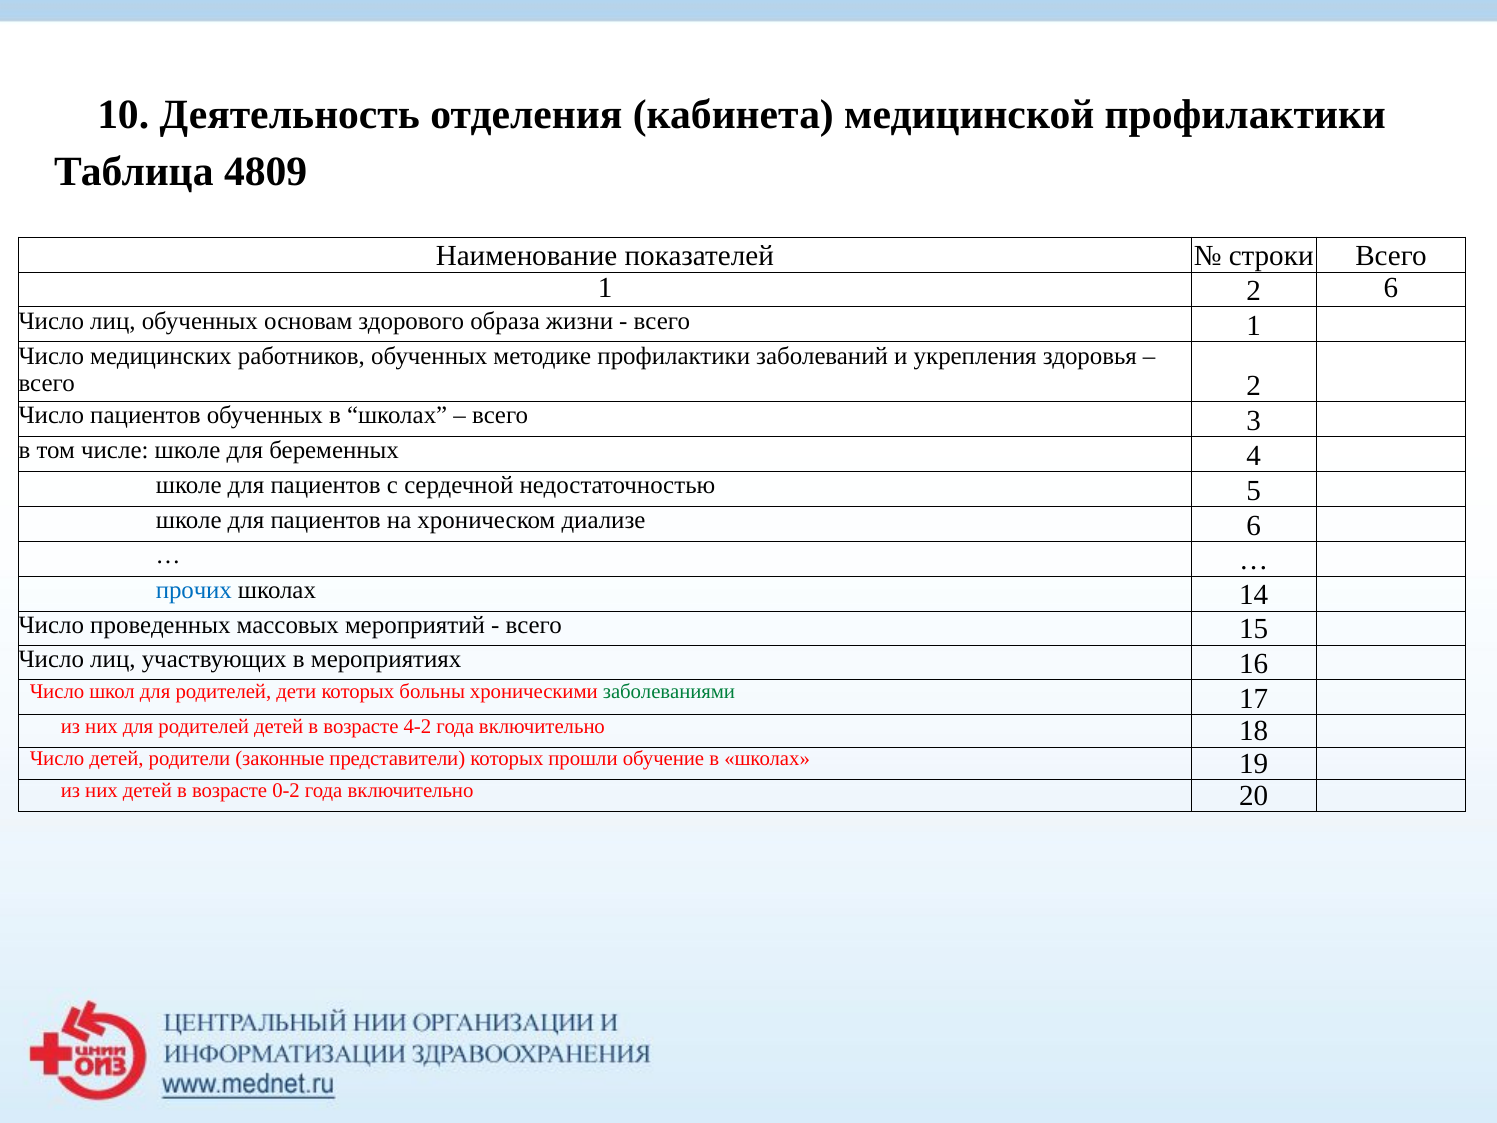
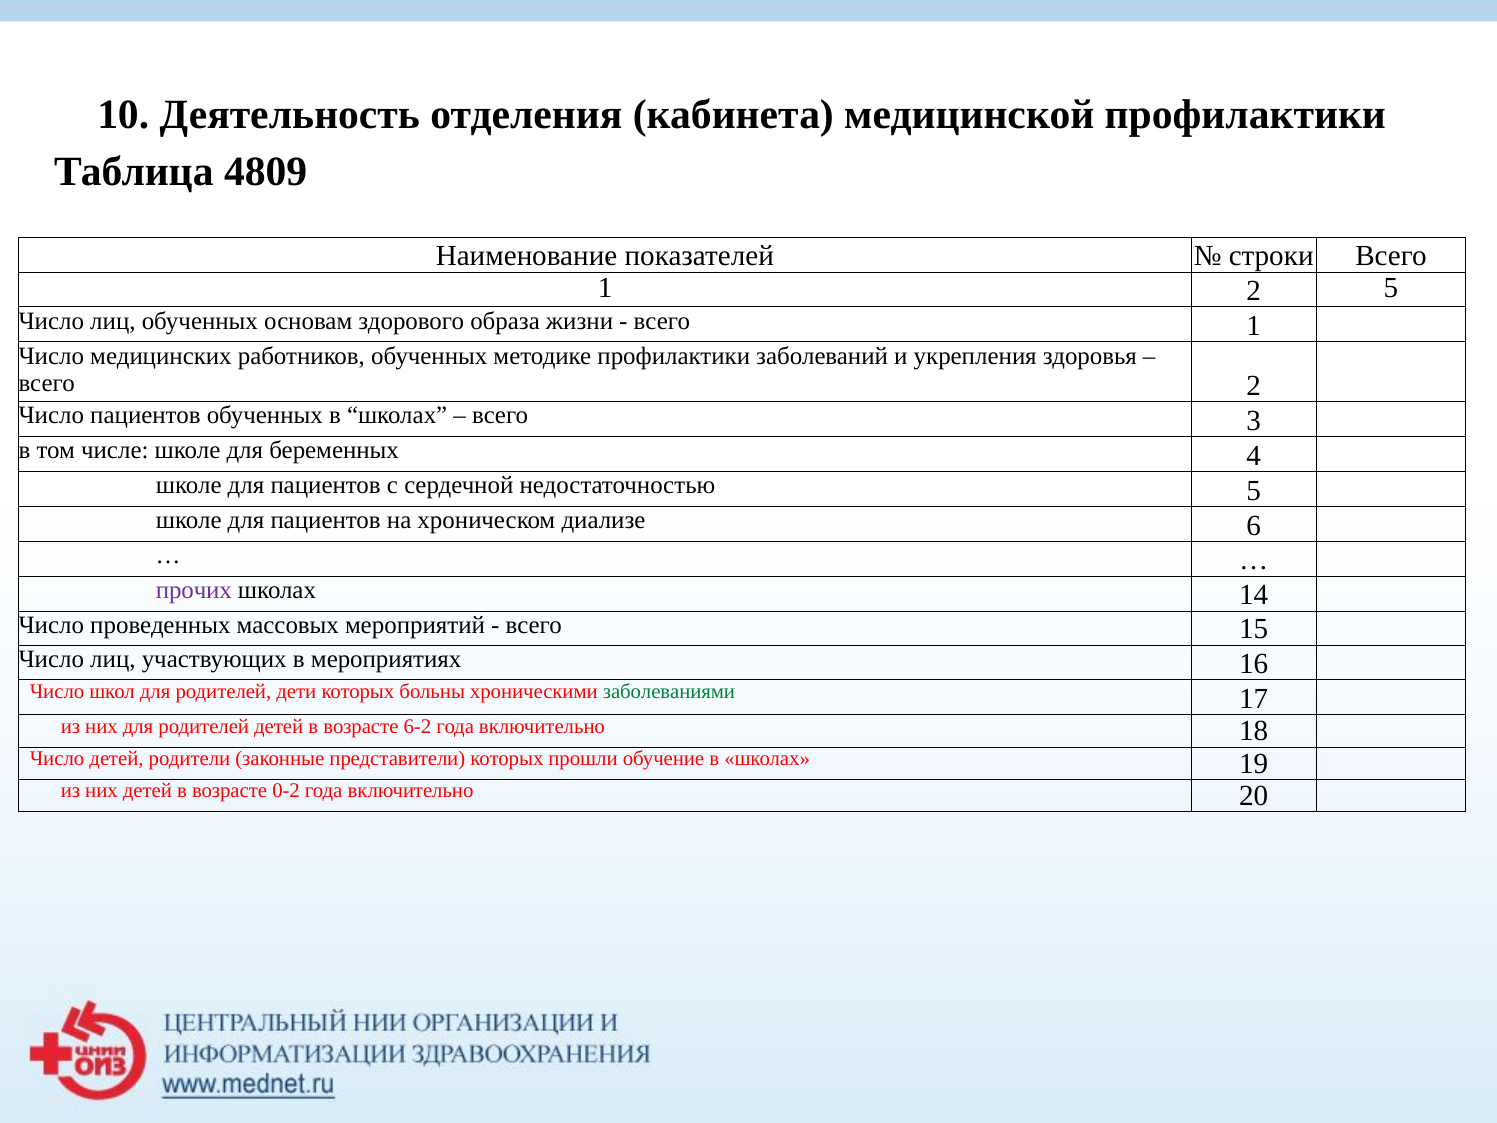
2 6: 6 -> 5 (1391, 288)
прочих colour: blue -> purple (194, 590)
4-2: 4-2 -> 6-2 (417, 726)
